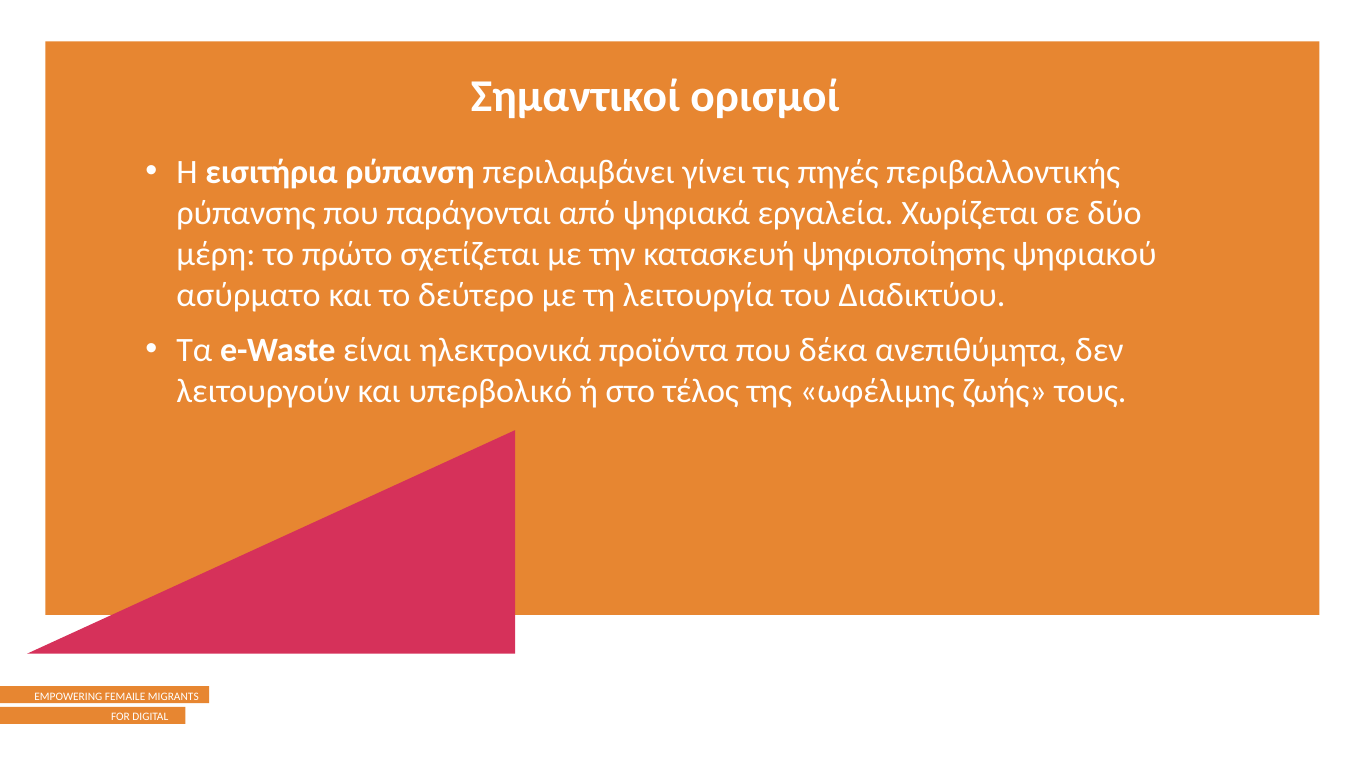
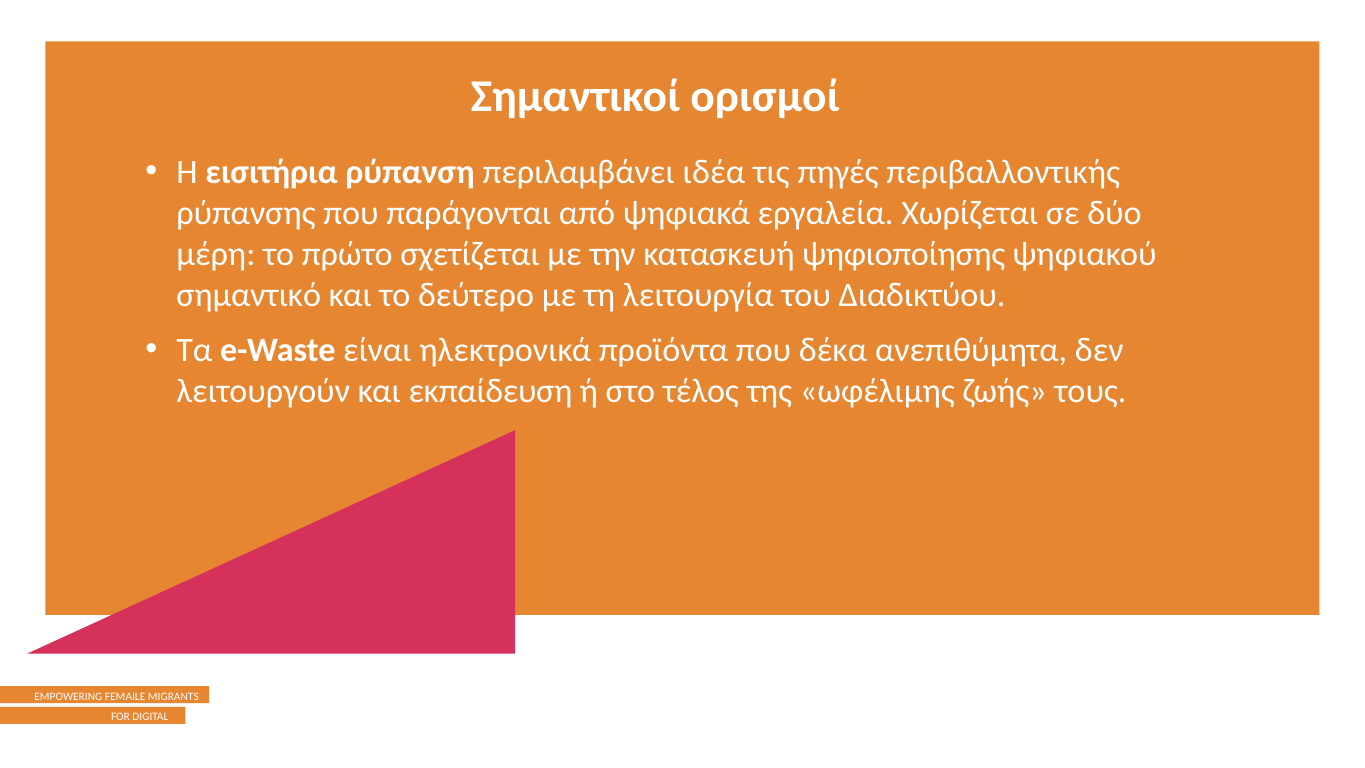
γίνει: γίνει -> ιδέα (714, 172)
ασύρματο: ασύρματο -> σημαντικό (249, 295)
υπερβολικό: υπερβολικό -> εκπαίδευση (490, 391)
